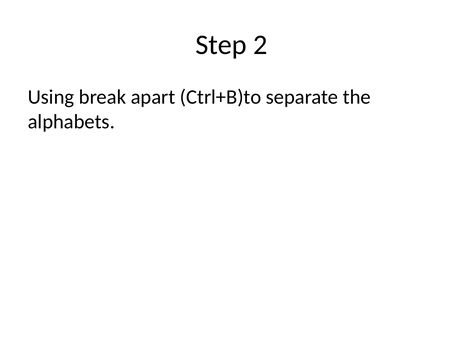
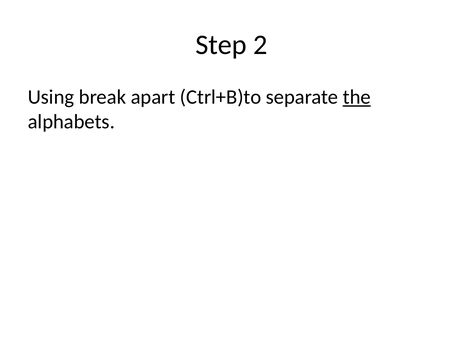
the underline: none -> present (357, 97)
